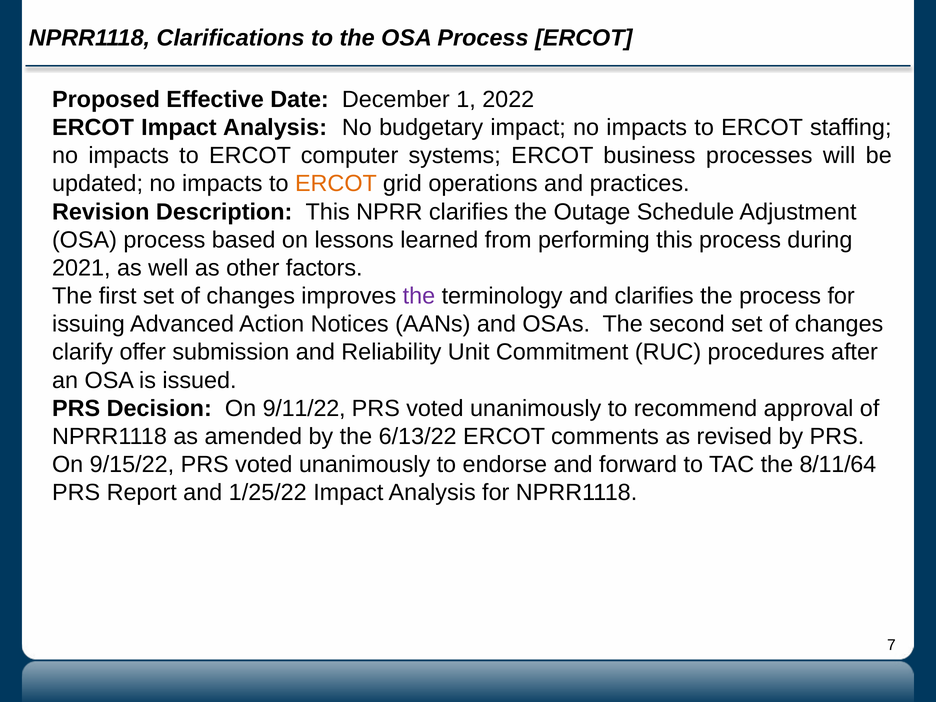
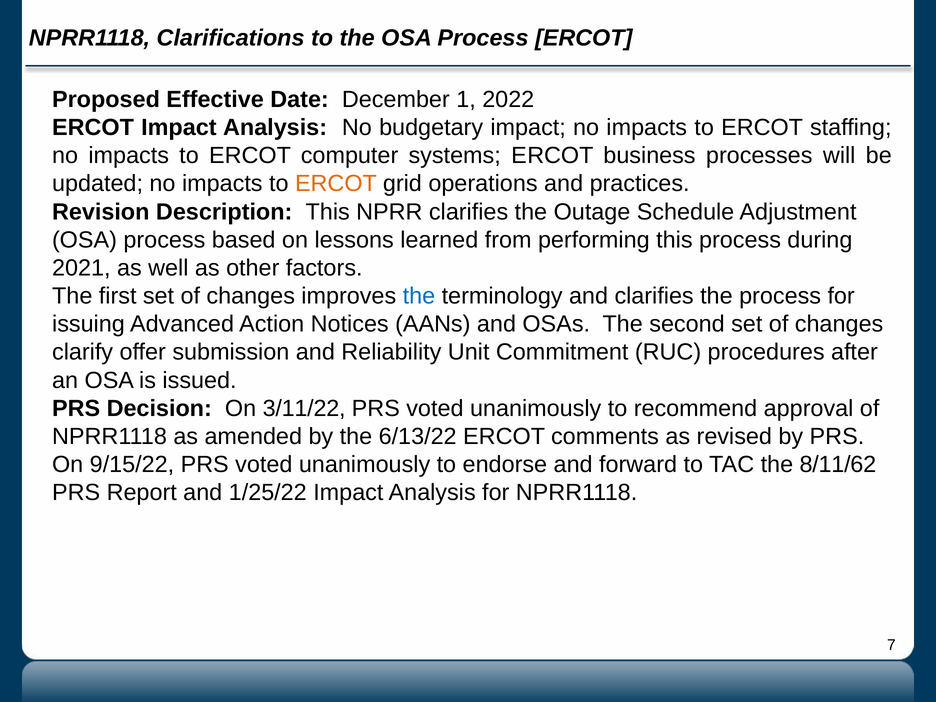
the colour: purple -> blue (419, 296)
9/11/22: 9/11/22 -> 3/11/22 (304, 408)
8/11/64: 8/11/64 -> 8/11/62 (838, 465)
